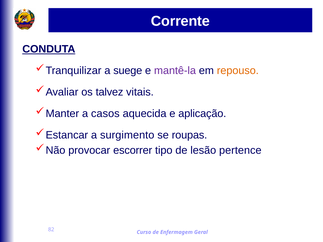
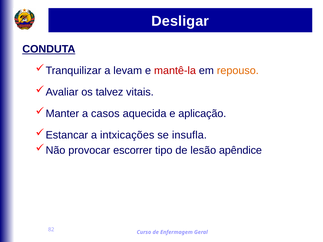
Corrente: Corrente -> Desligar (180, 21)
suege: suege -> levam (128, 71)
mantê-la colour: purple -> red (175, 71)
surgimento: surgimento -> intxicações (127, 135)
roupas: roupas -> insufla (189, 135)
pertence: pertence -> apêndice (240, 150)
